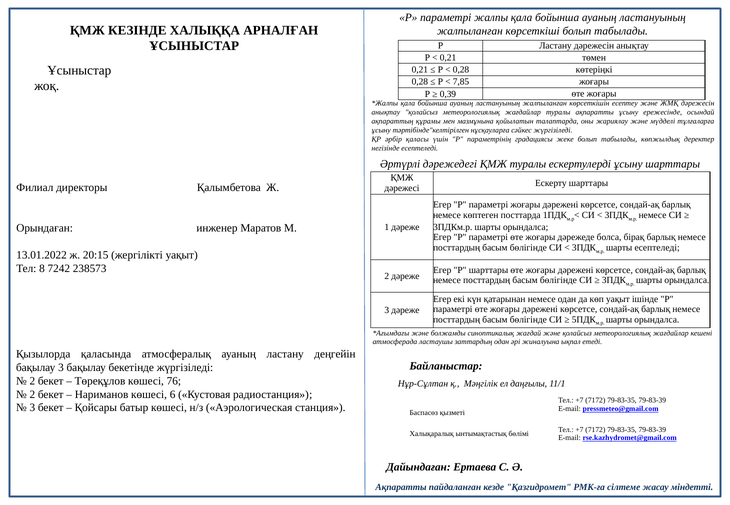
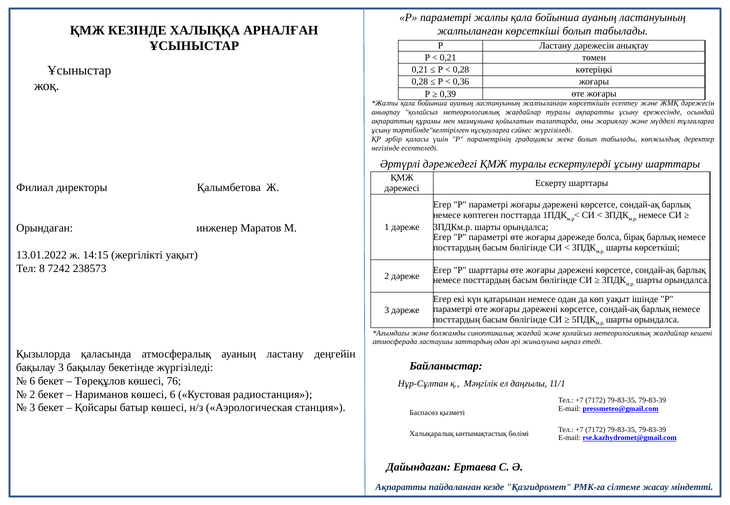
7,85: 7,85 -> 0,36 (461, 82)
шарты есептеледі: есептеледі -> көрсеткіші (657, 248)
20:15: 20:15 -> 14:15 (96, 255)
2: 2 -> 6 (32, 381)
